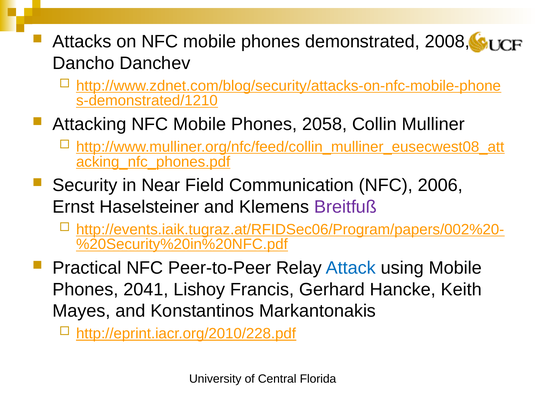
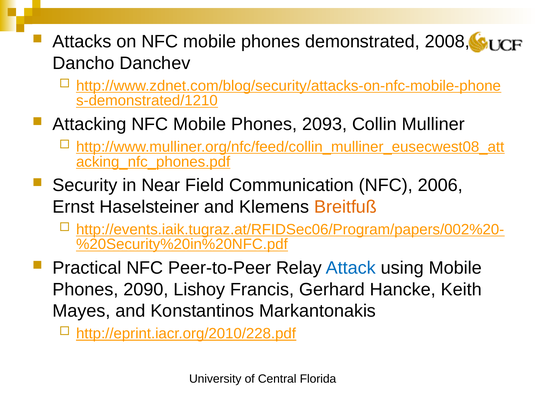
2058: 2058 -> 2093 (325, 124)
Breitfuß colour: purple -> orange (346, 207)
2041: 2041 -> 2090 (146, 290)
